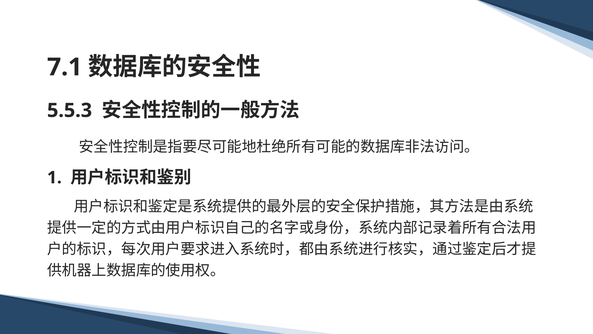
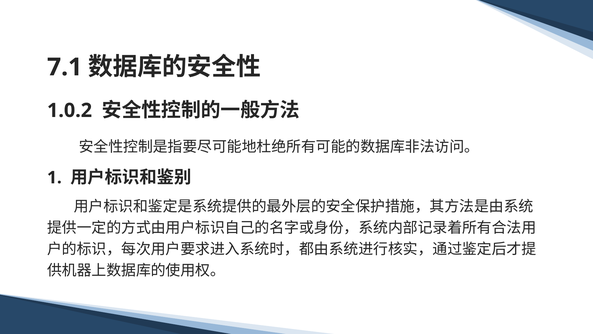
5.5.3: 5.5.3 -> 1.0.2 (70, 110)
